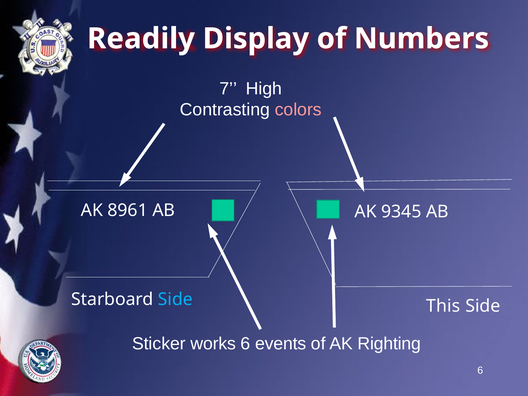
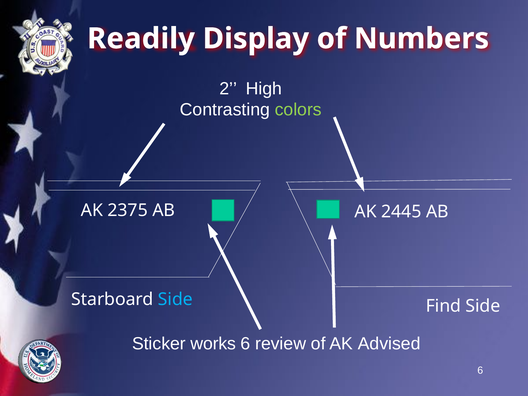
7: 7 -> 2 (228, 89)
colors colour: pink -> light green (298, 110)
8961: 8961 -> 2375 (128, 210)
9345: 9345 -> 2445 (401, 212)
This: This -> Find (443, 306)
events: events -> review (281, 344)
Righting: Righting -> Advised (389, 344)
